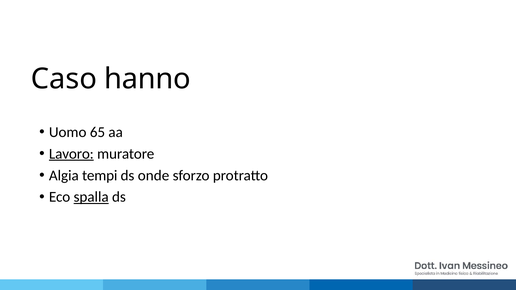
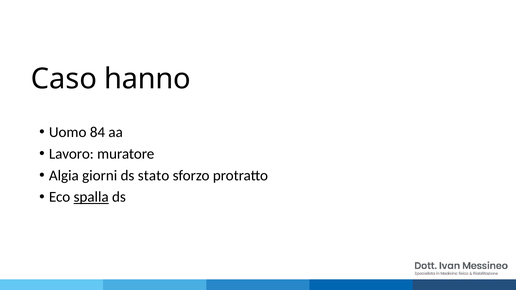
65: 65 -> 84 (97, 132)
Lavoro underline: present -> none (71, 154)
tempi: tempi -> giorni (100, 176)
onde: onde -> stato (154, 176)
